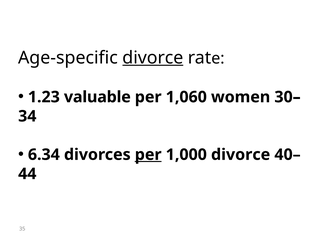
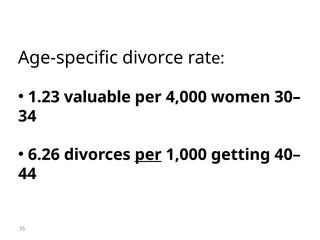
divorce underline: present -> none (153, 58)
1,060: 1,060 -> 4,000 (186, 97)
6.34: 6.34 -> 6.26 (44, 155)
1,000 divorce: divorce -> getting (241, 155)
